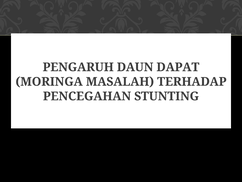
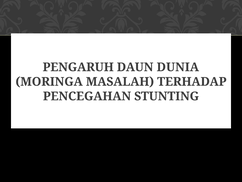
DAPAT: DAPAT -> DUNIA (178, 67)
